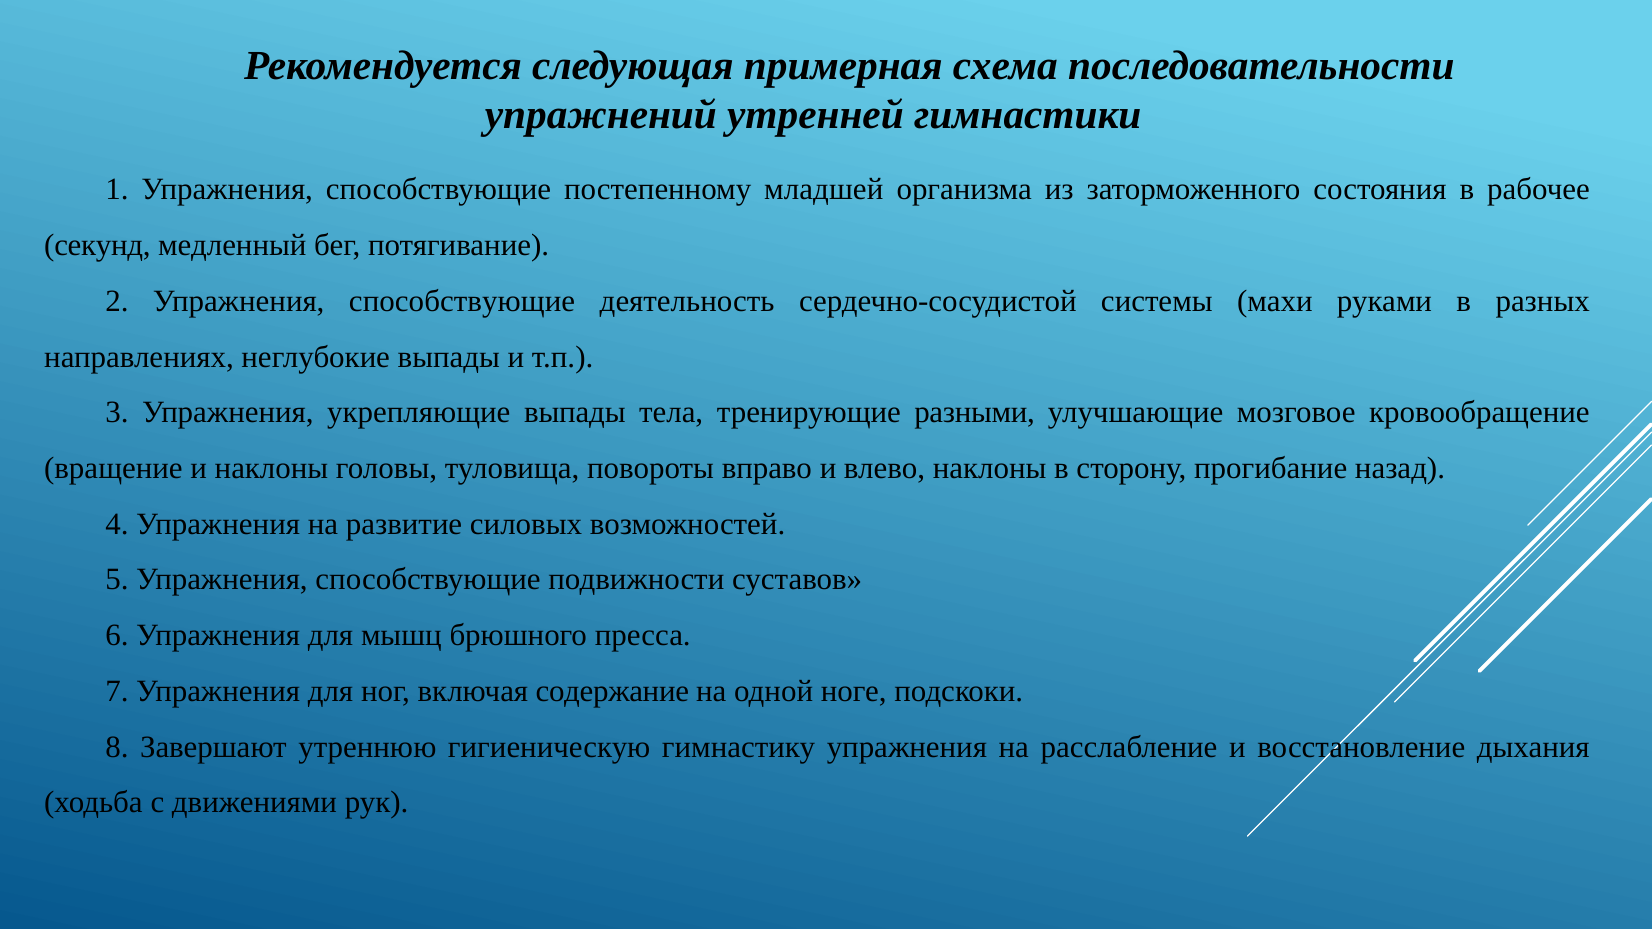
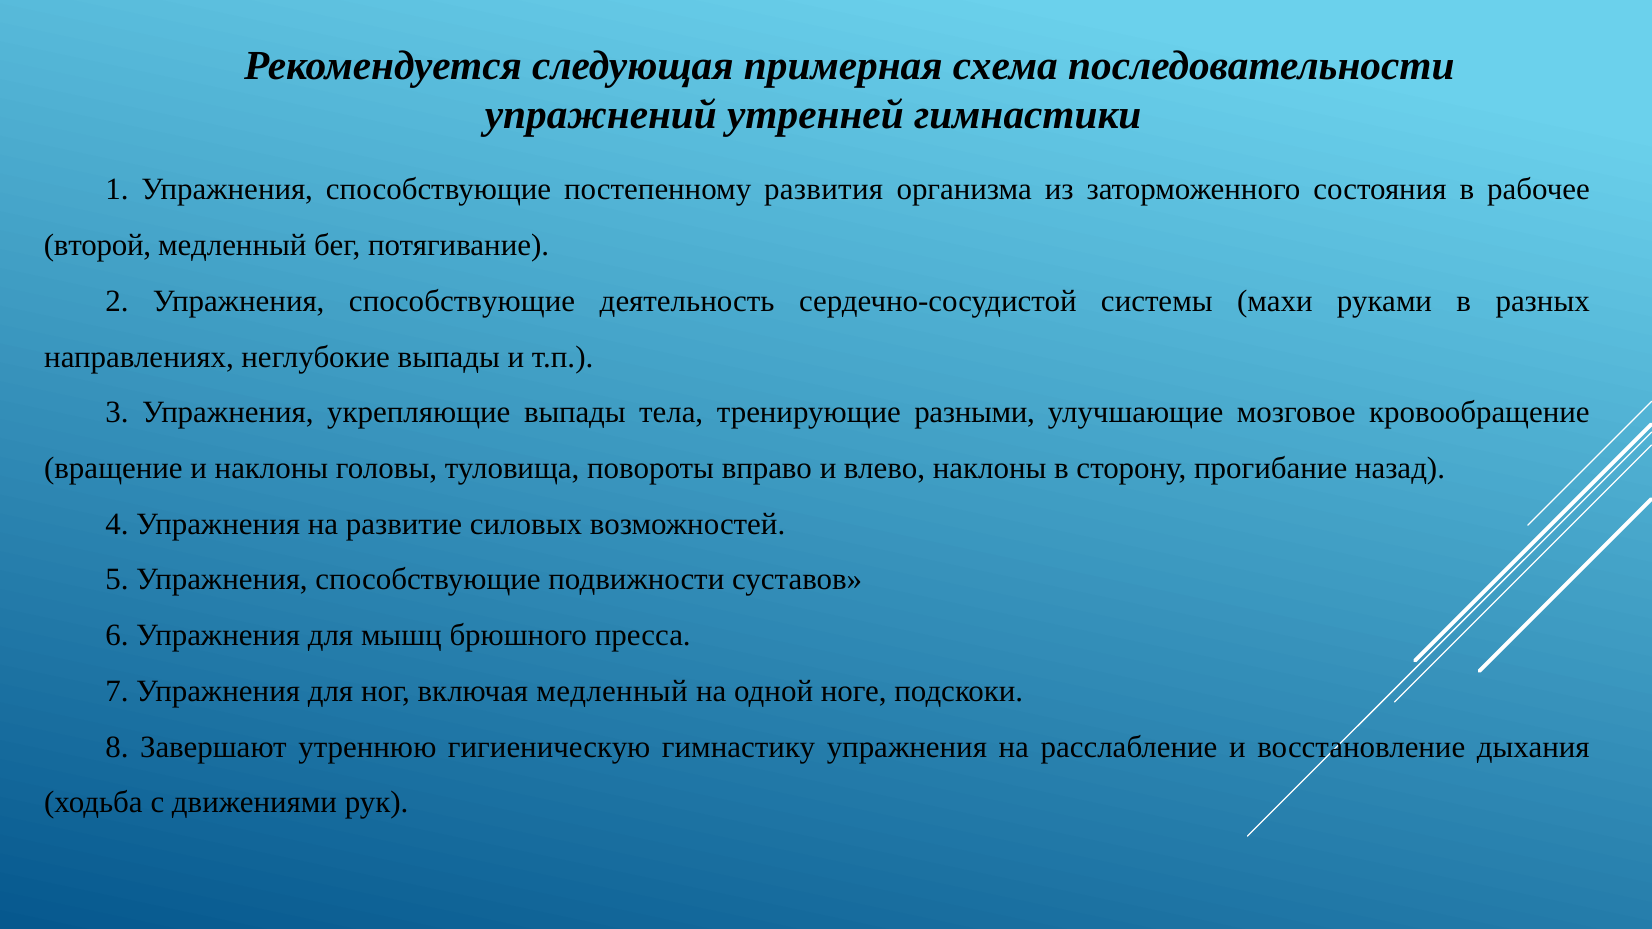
младшей: младшей -> развития (824, 190)
секунд: секунд -> второй (97, 245)
включая содержание: содержание -> медленный (612, 691)
